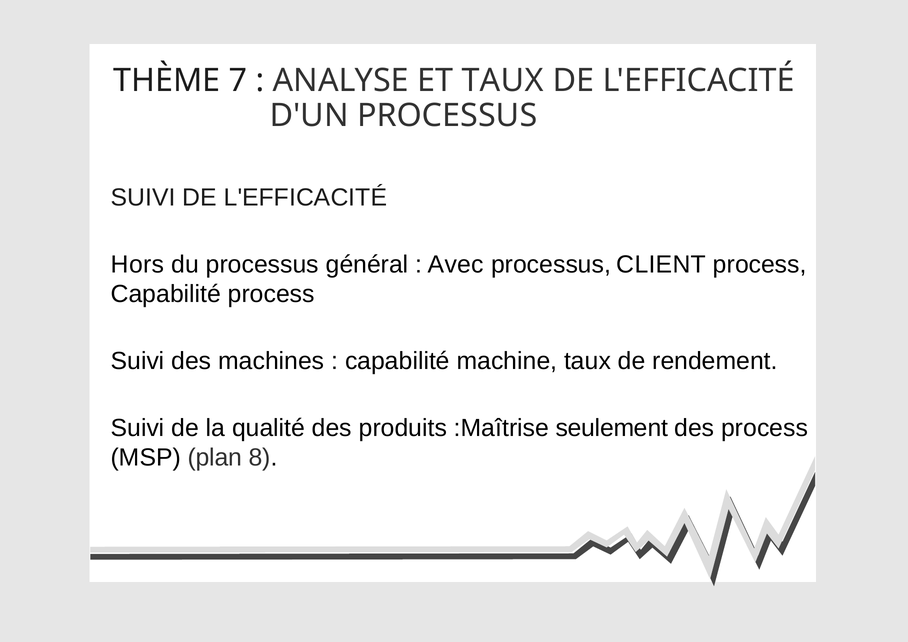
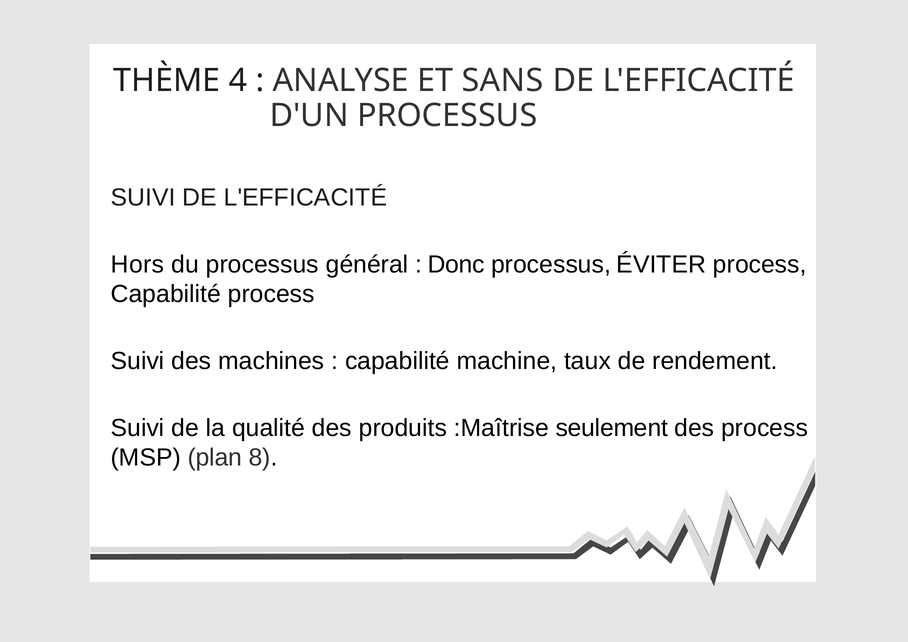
7: 7 -> 4 (238, 81)
ET TAUX: TAUX -> SANS (503, 81)
Avec: Avec -> Donc (456, 264)
CLIENT: CLIENT -> ÉVITER (661, 264)
